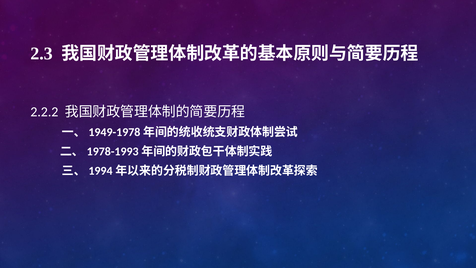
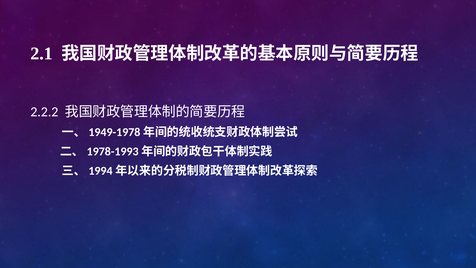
2.3: 2.3 -> 2.1 (42, 53)
